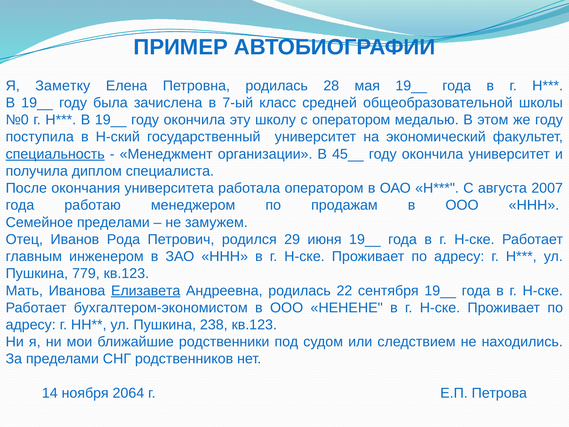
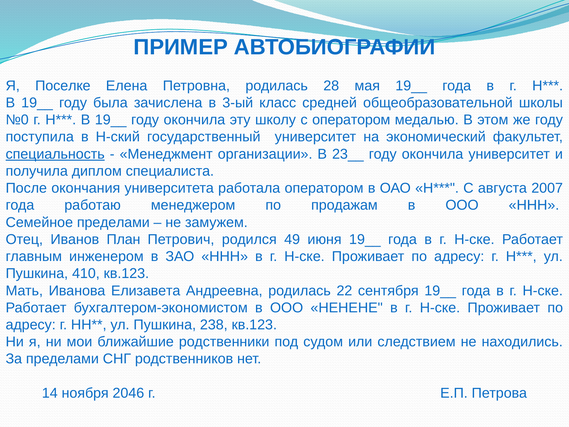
Заметку: Заметку -> Поселке (63, 86)
7-ый: 7-ый -> 3-ый (238, 103)
45__: 45__ -> 23__ (348, 154)
Рода: Рода -> План (123, 239)
29: 29 -> 49 (292, 239)
779: 779 -> 410 (86, 273)
Елизавета underline: present -> none (146, 290)
2064: 2064 -> 2046 (128, 393)
